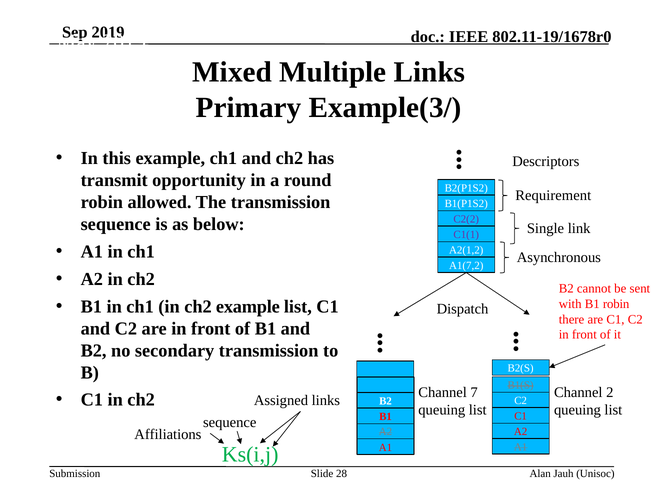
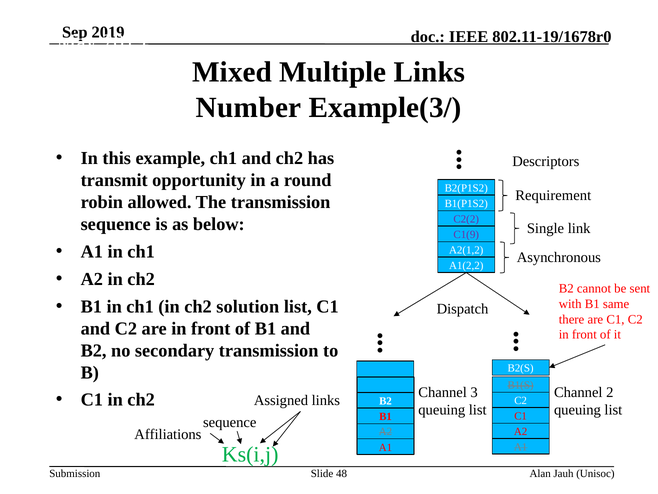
Primary: Primary -> Number (249, 107)
C1(1: C1(1 -> C1(9 (466, 235)
A1(7,2: A1(7,2 -> A1(2,2 (466, 265)
ch2 example: example -> solution (248, 306)
B1 robin: robin -> same (616, 304)
7: 7 -> 3 (474, 392)
28: 28 -> 48 (342, 473)
